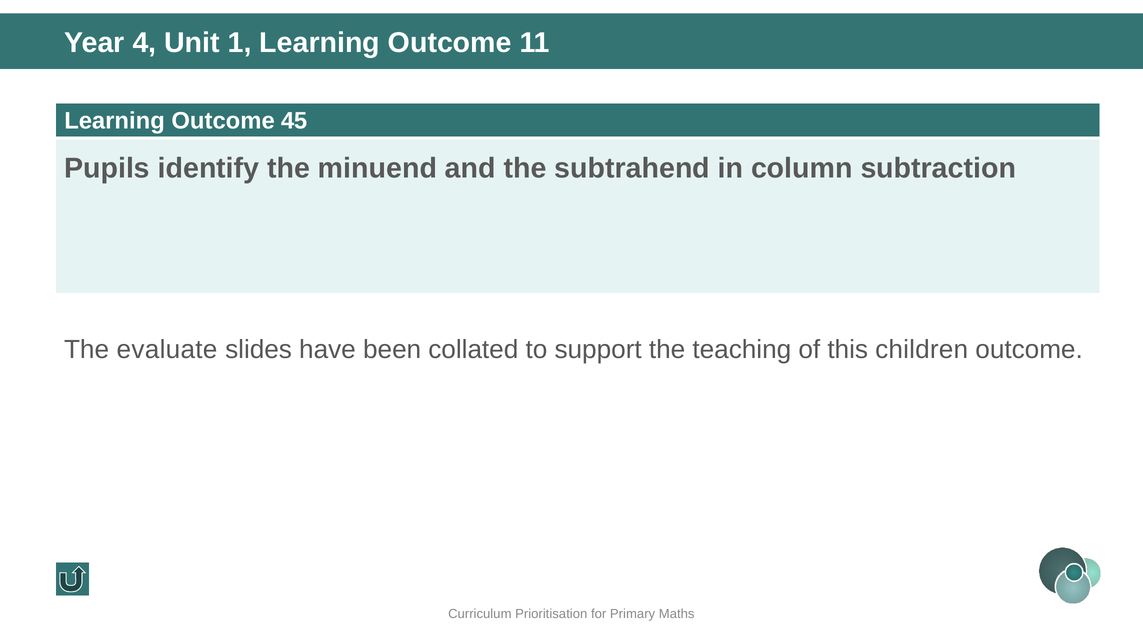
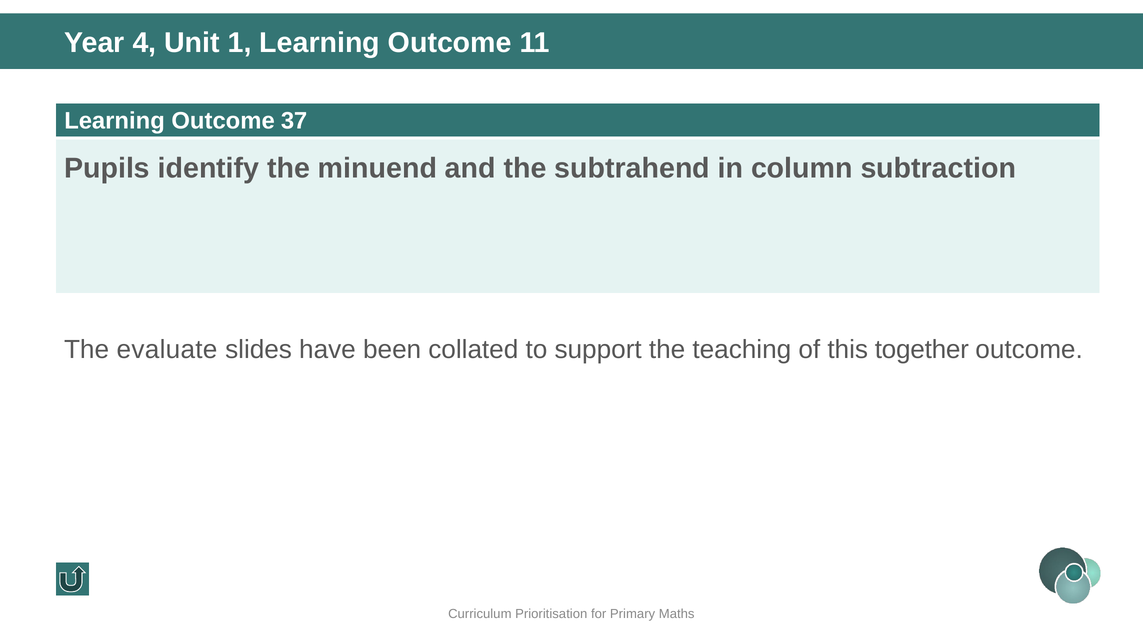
45: 45 -> 37 (294, 121)
children: children -> together (922, 350)
